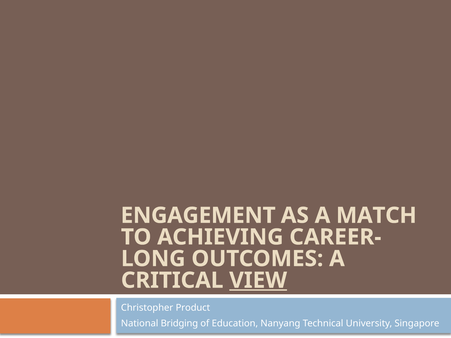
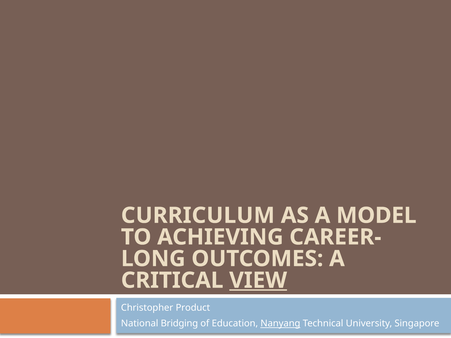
ENGAGEMENT: ENGAGEMENT -> CURRICULUM (198, 216)
MATCH: MATCH -> MODEL (376, 216)
Nanyang underline: none -> present (280, 324)
